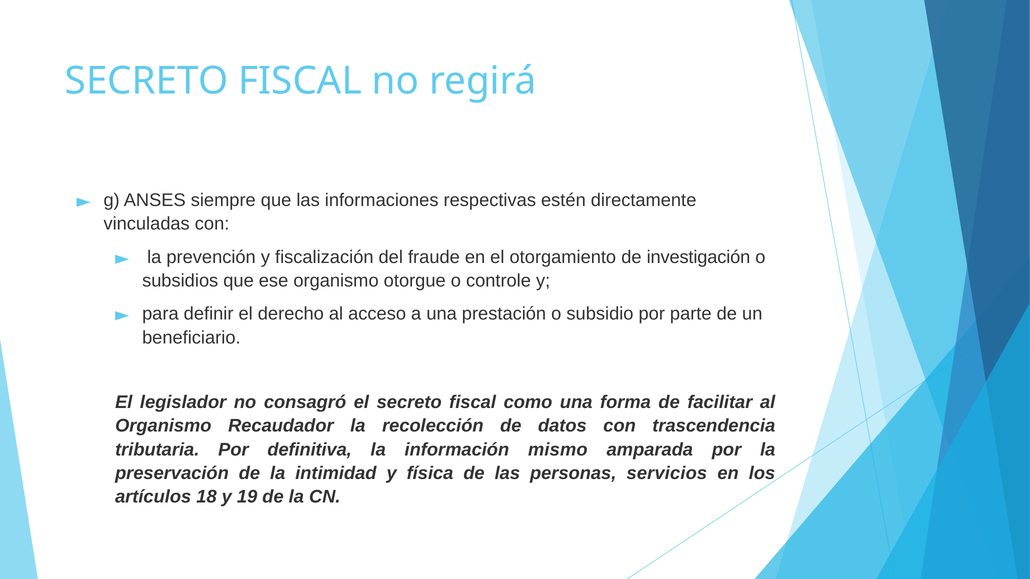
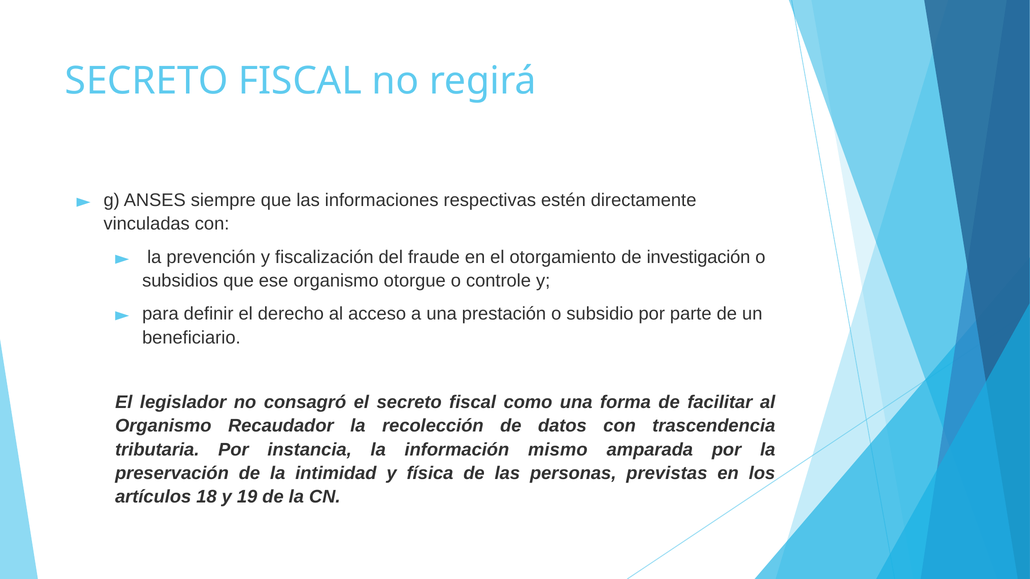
definitiva: definitiva -> instancia (310, 450)
servicios: servicios -> previstas (667, 474)
